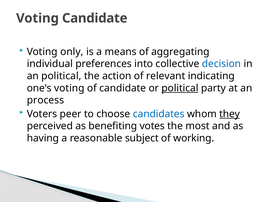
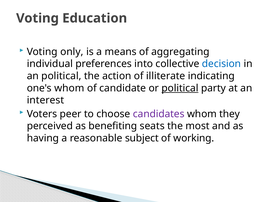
Voting Candidate: Candidate -> Education (95, 18)
relevant: relevant -> illiterate (166, 76)
one's voting: voting -> whom (69, 88)
process: process -> interest (46, 100)
candidates colour: blue -> purple (159, 114)
they underline: present -> none (230, 114)
votes: votes -> seats (152, 126)
